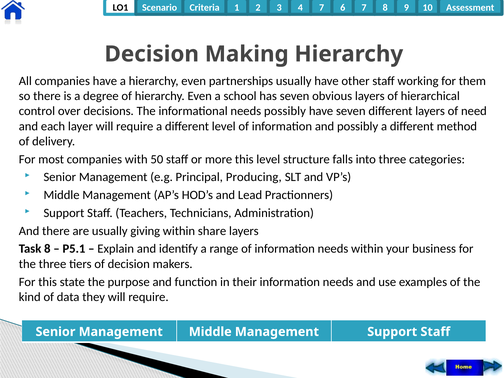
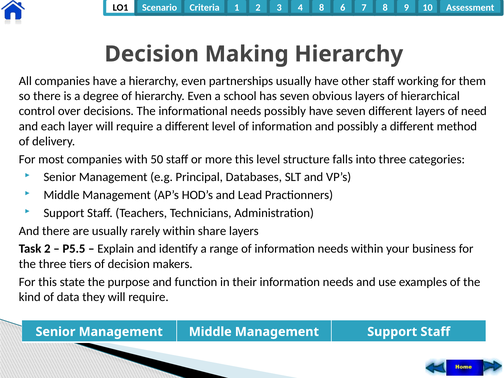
7: 7 -> 8 (322, 7)
Producing: Producing -> Databases (254, 177)
giving: giving -> rarely (145, 231)
Task 8: 8 -> 2 (47, 249)
P5.1: P5.1 -> P5.5 (74, 249)
